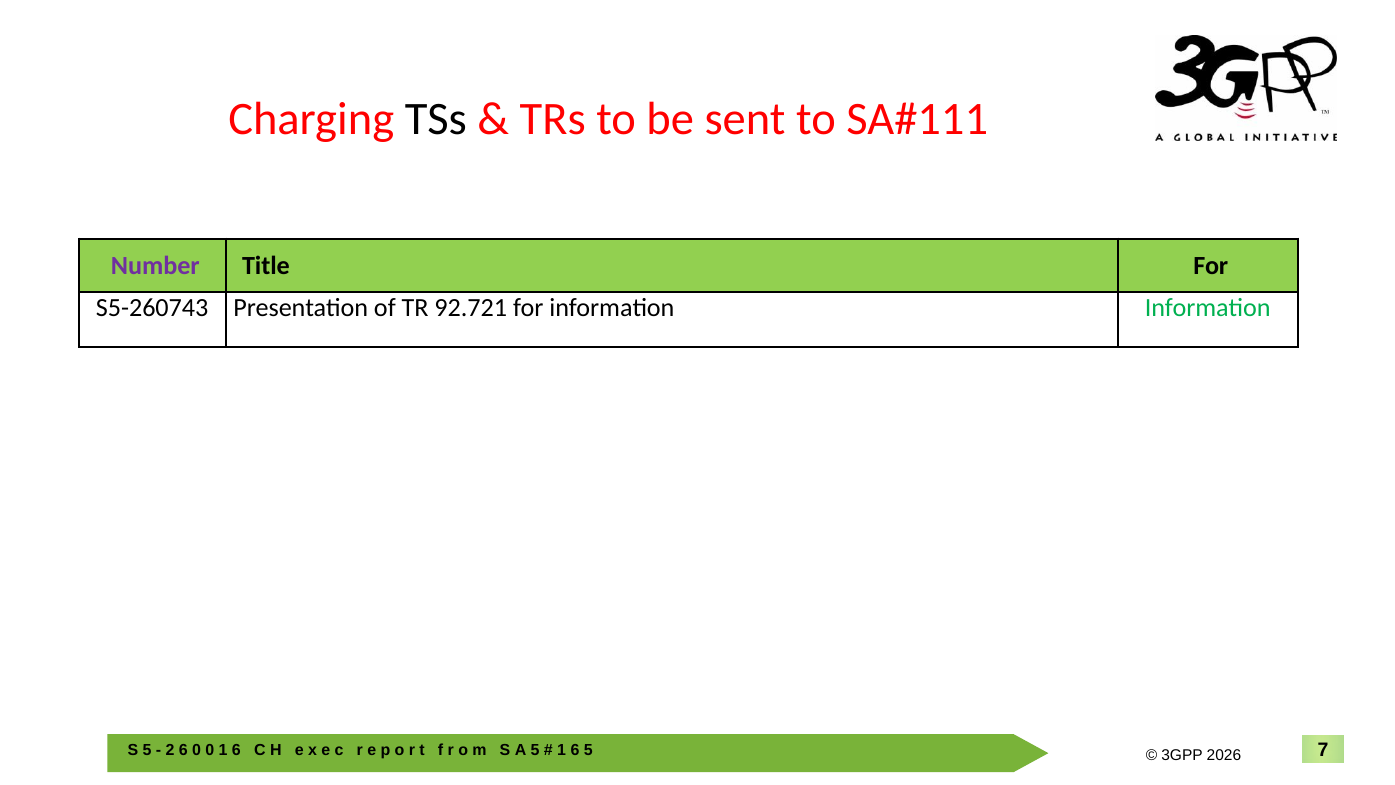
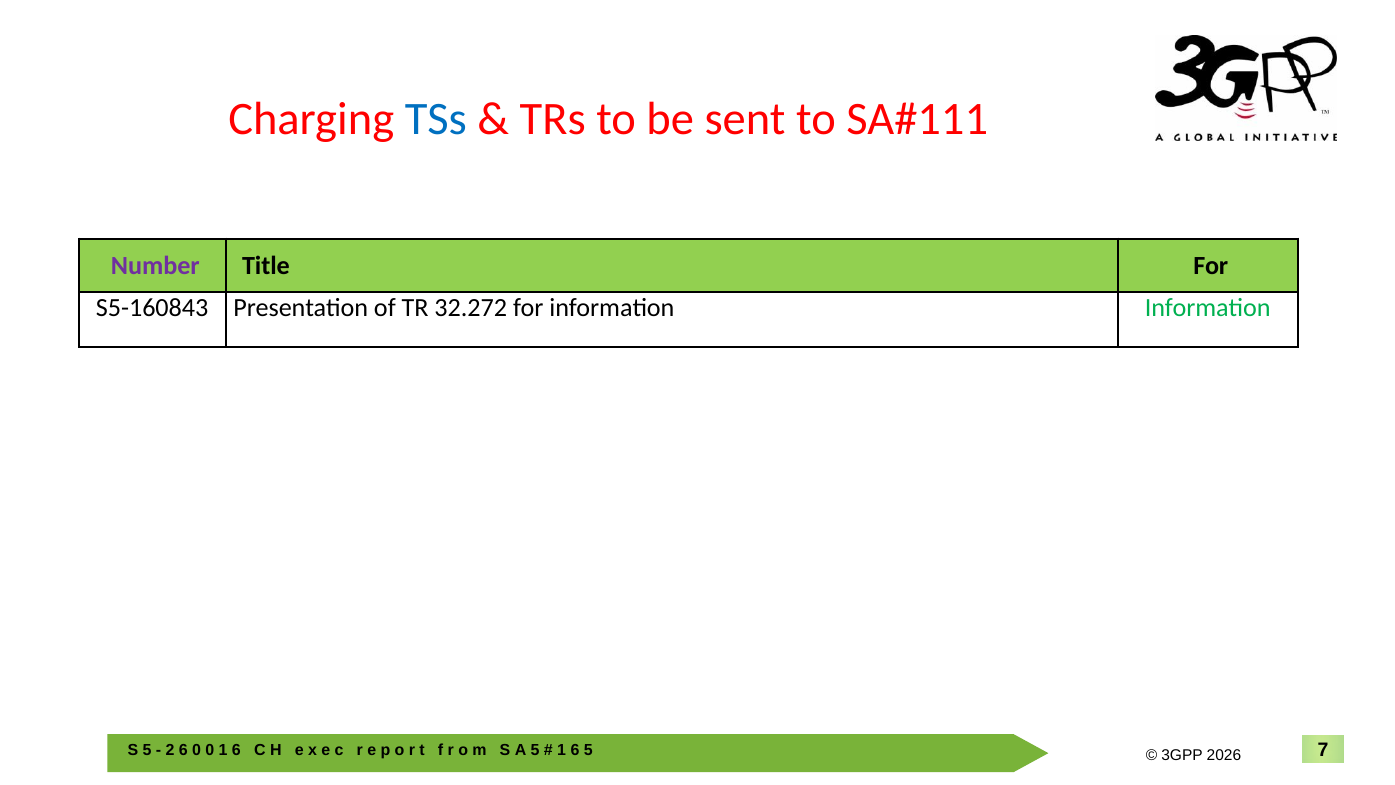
TSs colour: black -> blue (436, 119)
S5-260743: S5-260743 -> S5-160843 (152, 308)
92.721: 92.721 -> 32.272 (471, 308)
